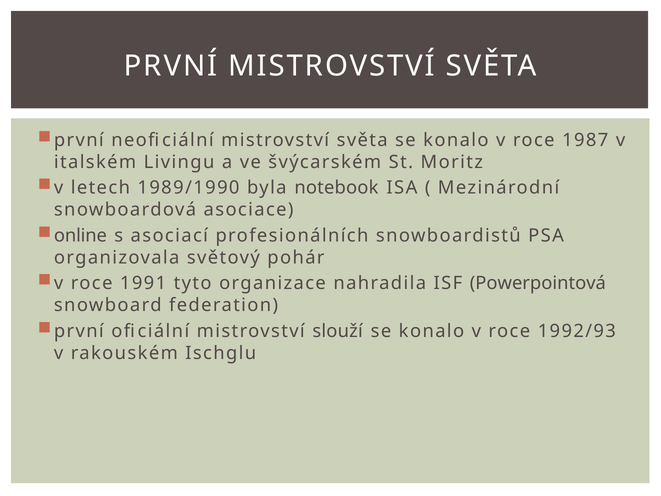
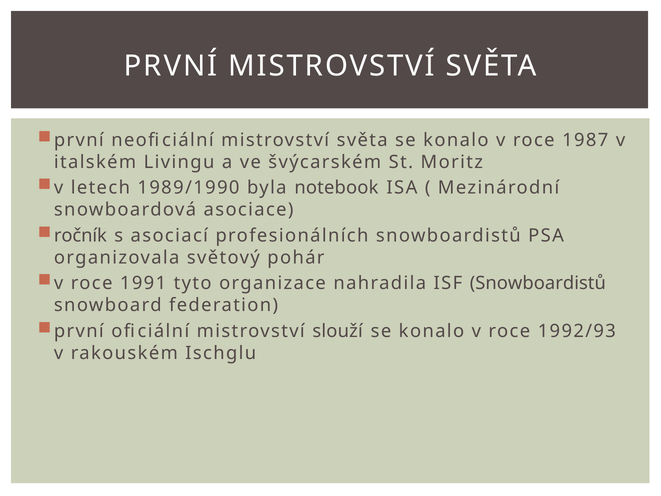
online: online -> ročník (80, 235)
ISF Powerpointová: Powerpointová -> Snowboardistů (538, 283)
